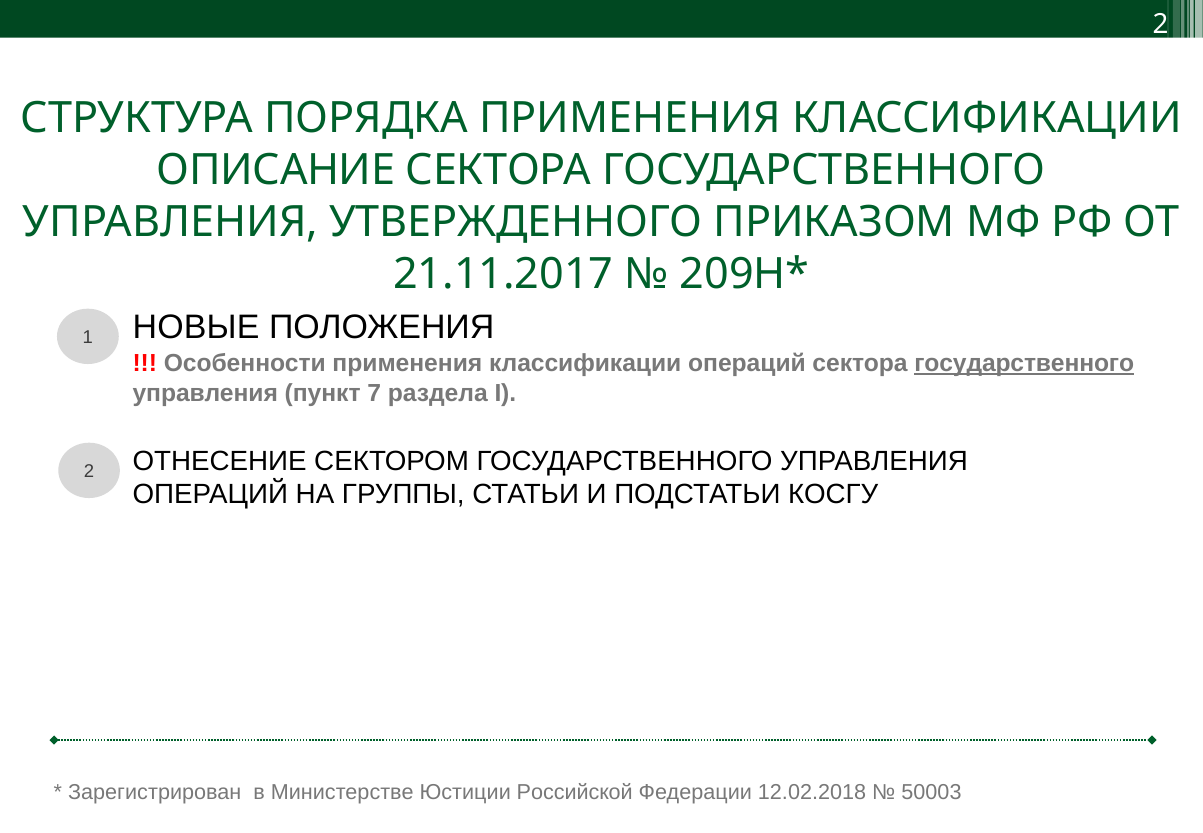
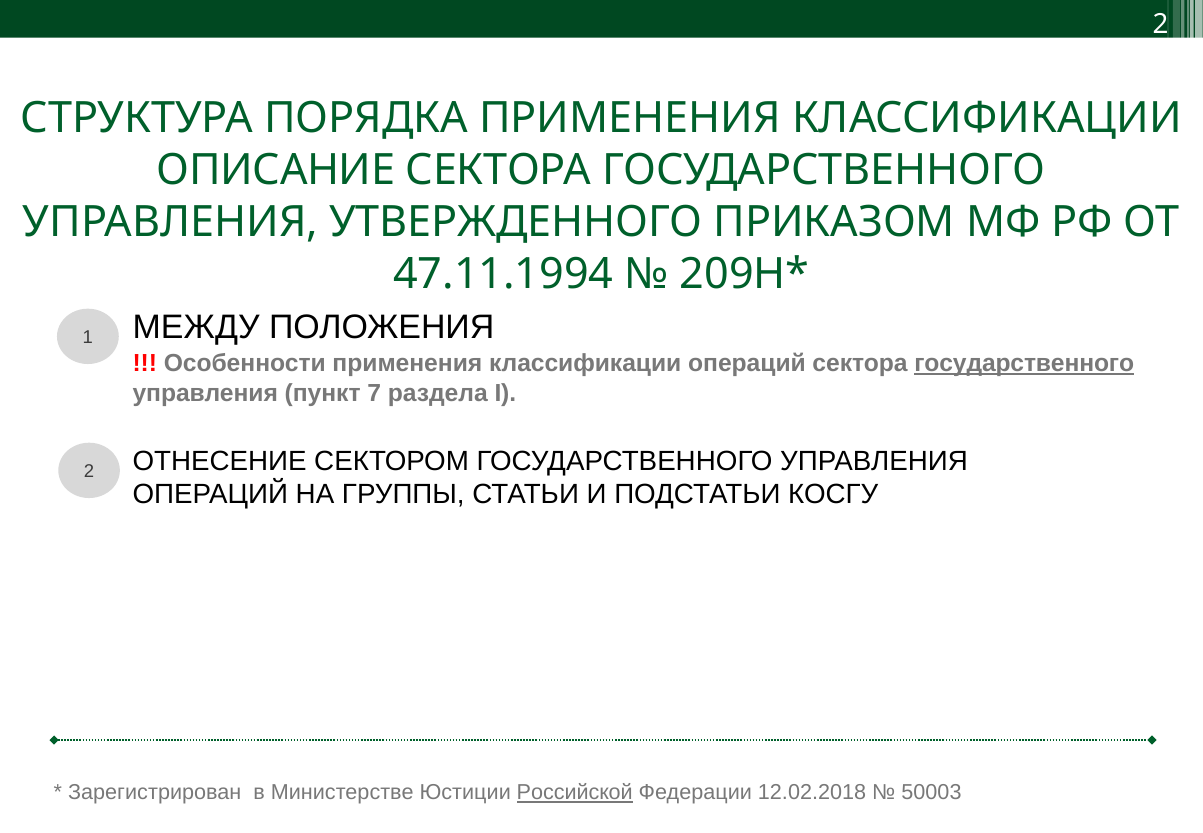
21.11.2017: 21.11.2017 -> 47.11.1994 (503, 274)
НОВЫЕ: НОВЫЕ -> МЕЖДУ (196, 328)
Российской underline: none -> present (575, 793)
